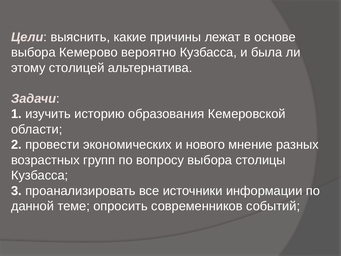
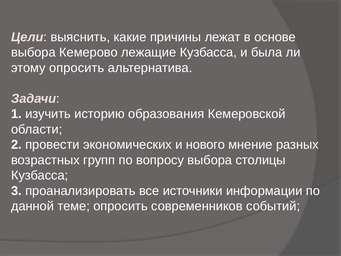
вероятно: вероятно -> лежащие (149, 52)
этому столицей: столицей -> опросить (77, 68)
